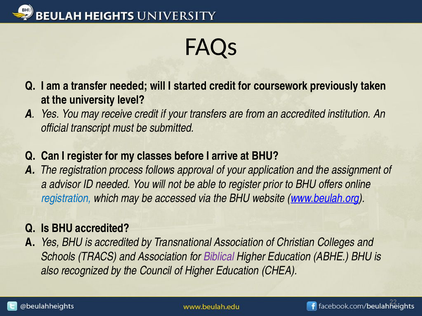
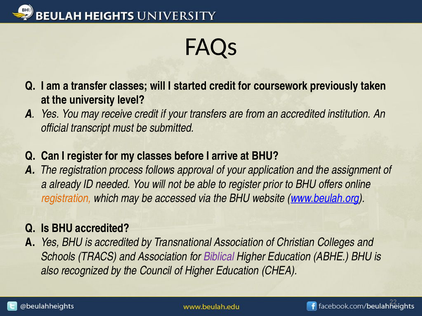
transfer needed: needed -> classes (129, 86)
advisor: advisor -> already (65, 184)
registration colour: blue -> orange (66, 199)
